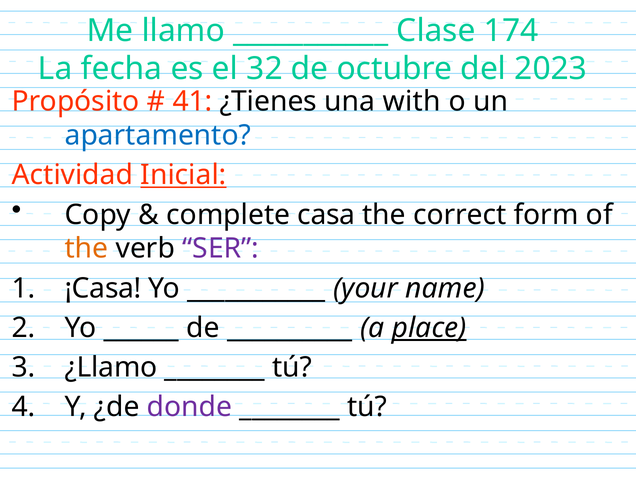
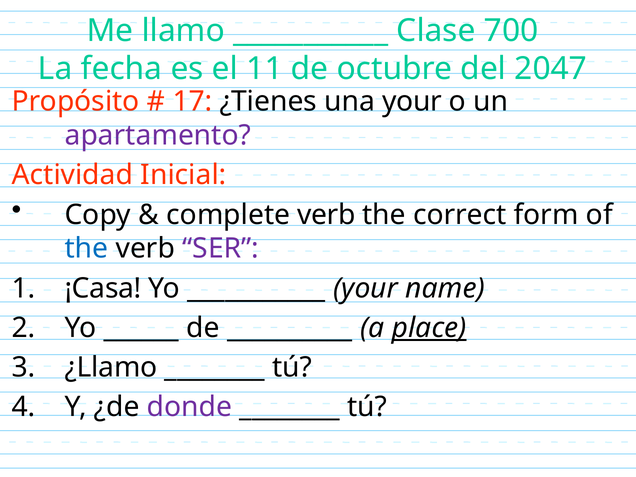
174: 174 -> 700 (511, 31)
32: 32 -> 11 (265, 69)
2023: 2023 -> 2047 (551, 69)
41: 41 -> 17 (193, 102)
una with: with -> your (412, 102)
apartamento colour: blue -> purple (158, 136)
Inicial underline: present -> none (183, 175)
complete casa: casa -> verb (326, 215)
the colour: orange -> blue (86, 249)
